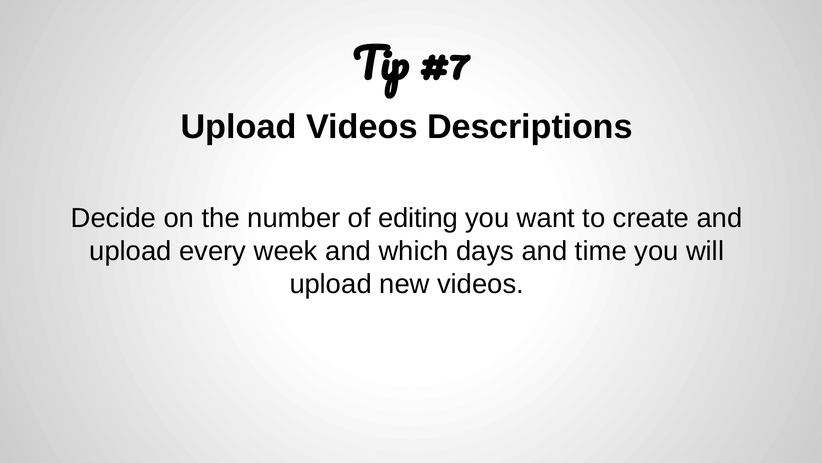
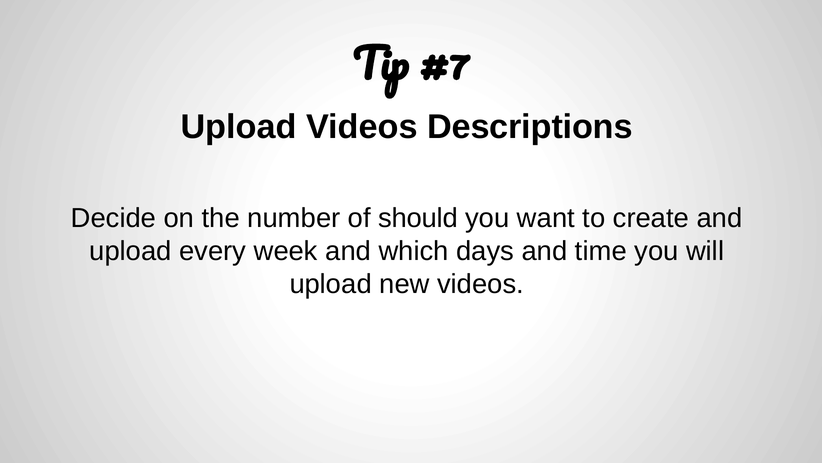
editing: editing -> should (418, 218)
